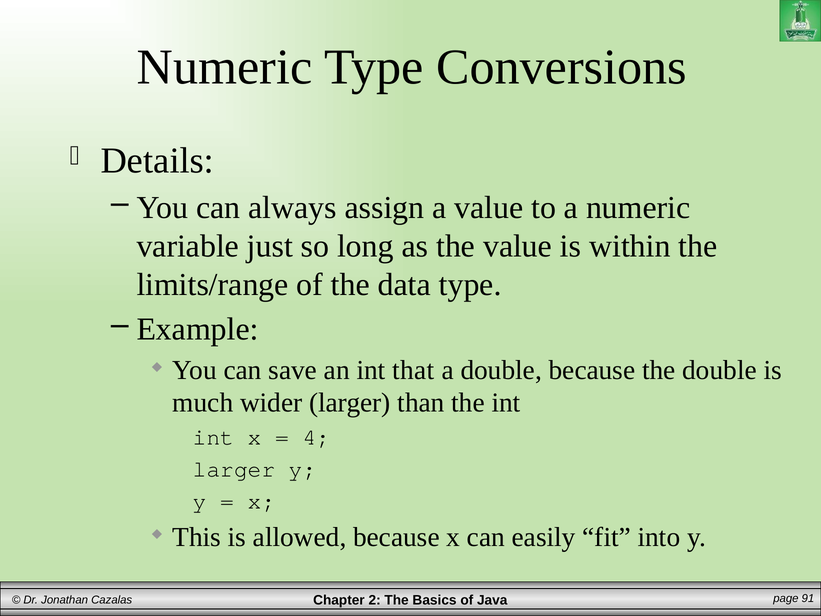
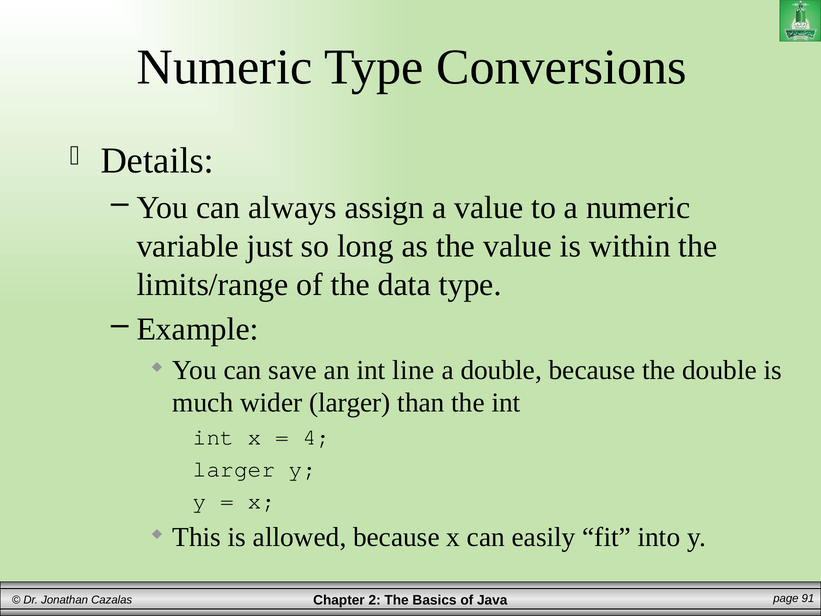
that: that -> line (413, 370)
